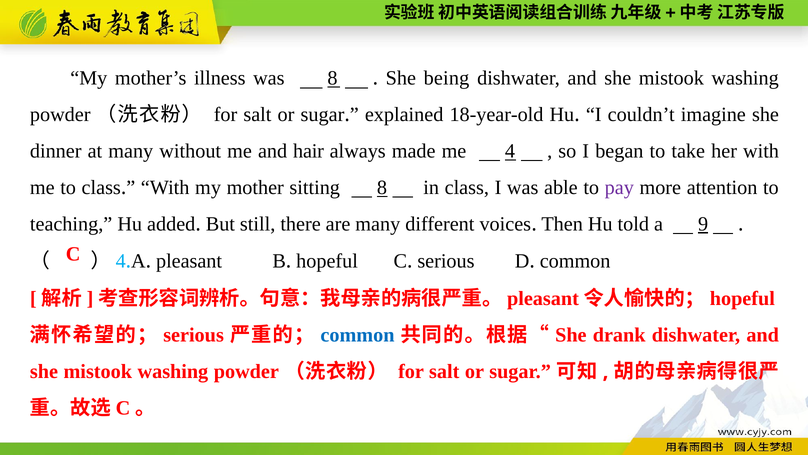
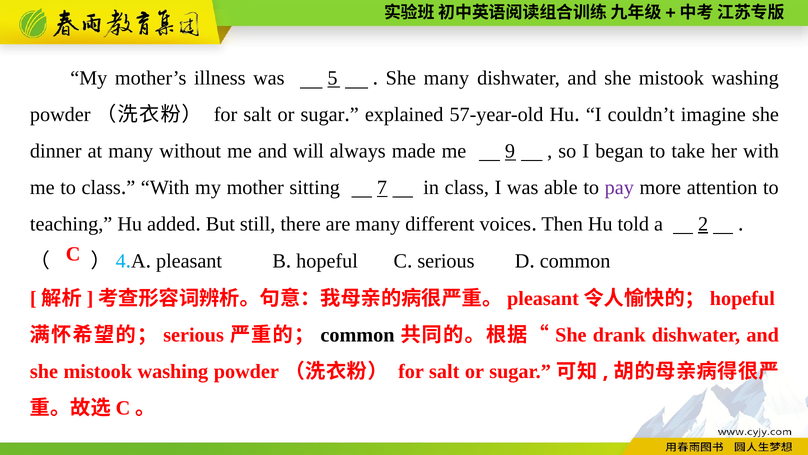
was 8: 8 -> 5 (333, 78)
She being: being -> many (446, 78)
18-year-old: 18-year-old -> 57-year-old (496, 115)
hair: hair -> will (309, 151)
4: 4 -> 9 (510, 151)
sitting 8: 8 -> 7 (382, 187)
9: 9 -> 2 (703, 224)
common colour: blue -> black (357, 335)
